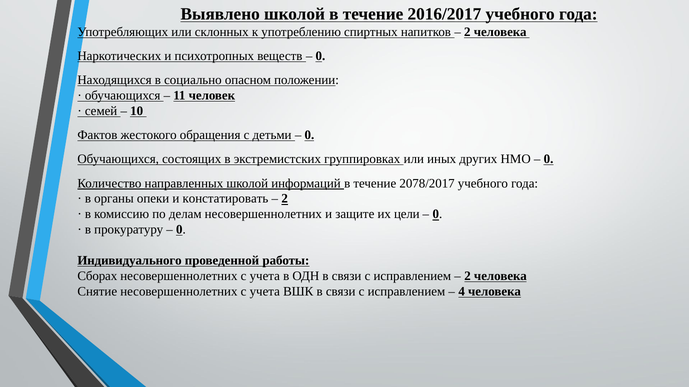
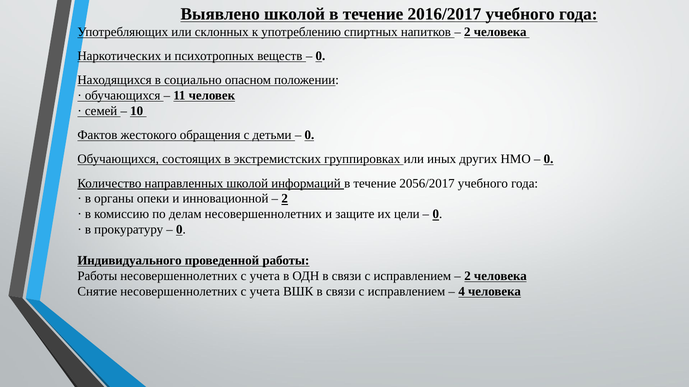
2078/2017: 2078/2017 -> 2056/2017 (427, 184)
констатировать: констатировать -> инновационной (225, 199)
Сборах: Сборах -> Работы (97, 277)
